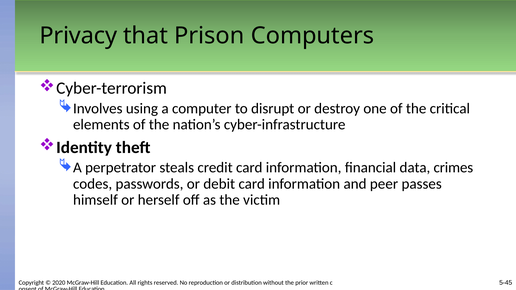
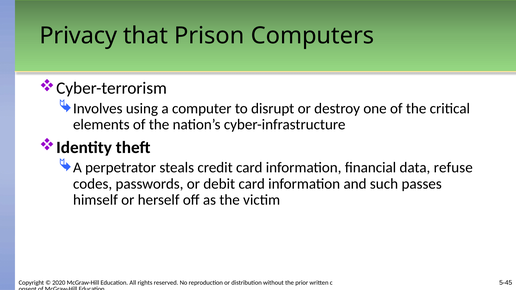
crimes: crimes -> refuse (453, 168)
peer: peer -> such (384, 184)
